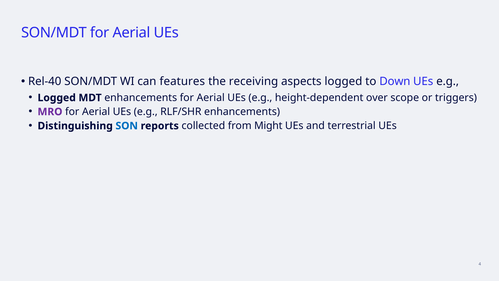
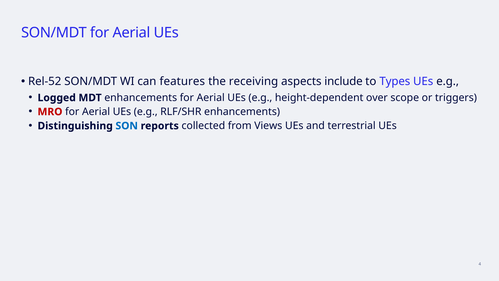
Rel-40: Rel-40 -> Rel-52 (45, 81)
aspects logged: logged -> include (344, 81)
Down: Down -> Types (395, 81)
MRO colour: purple -> red (50, 112)
Might: Might -> Views (268, 126)
